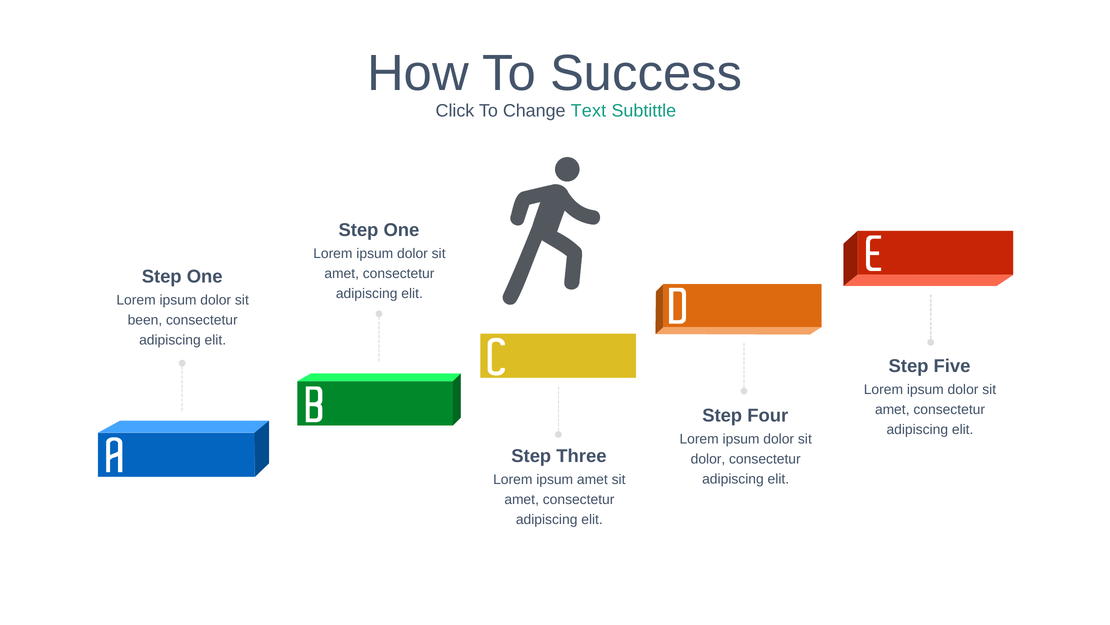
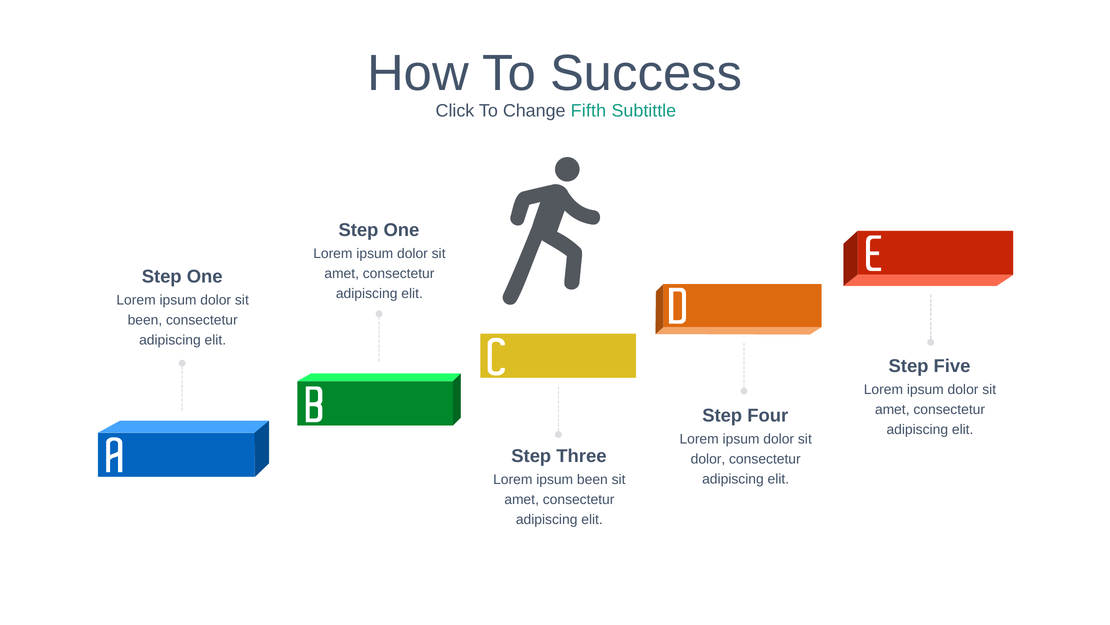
Text: Text -> Fifth (588, 111)
ipsum amet: amet -> been (592, 479)
